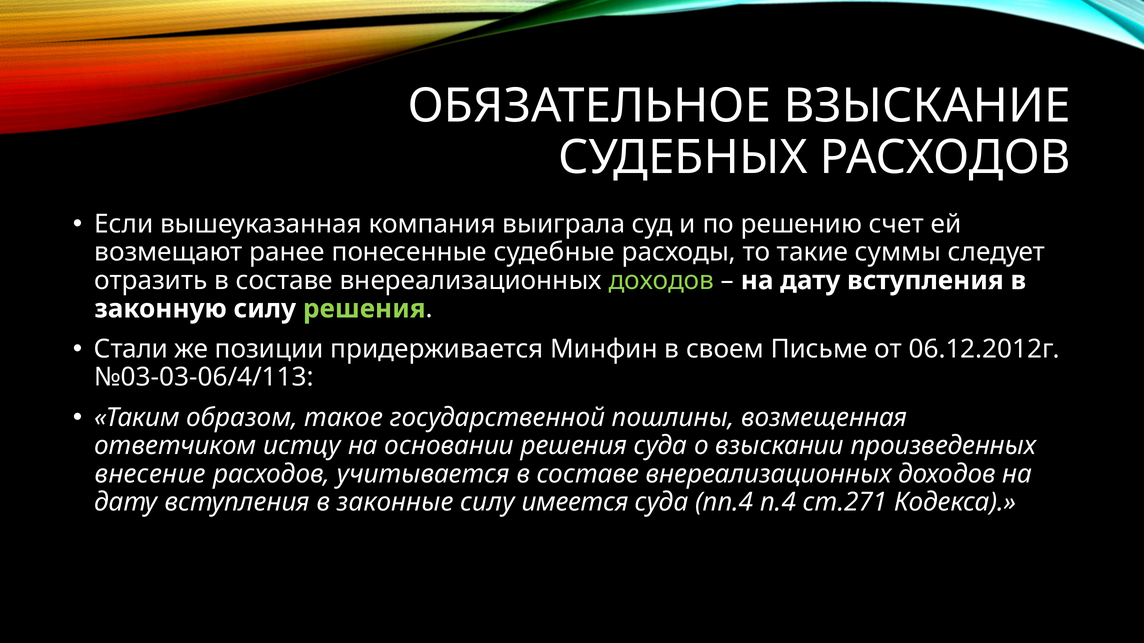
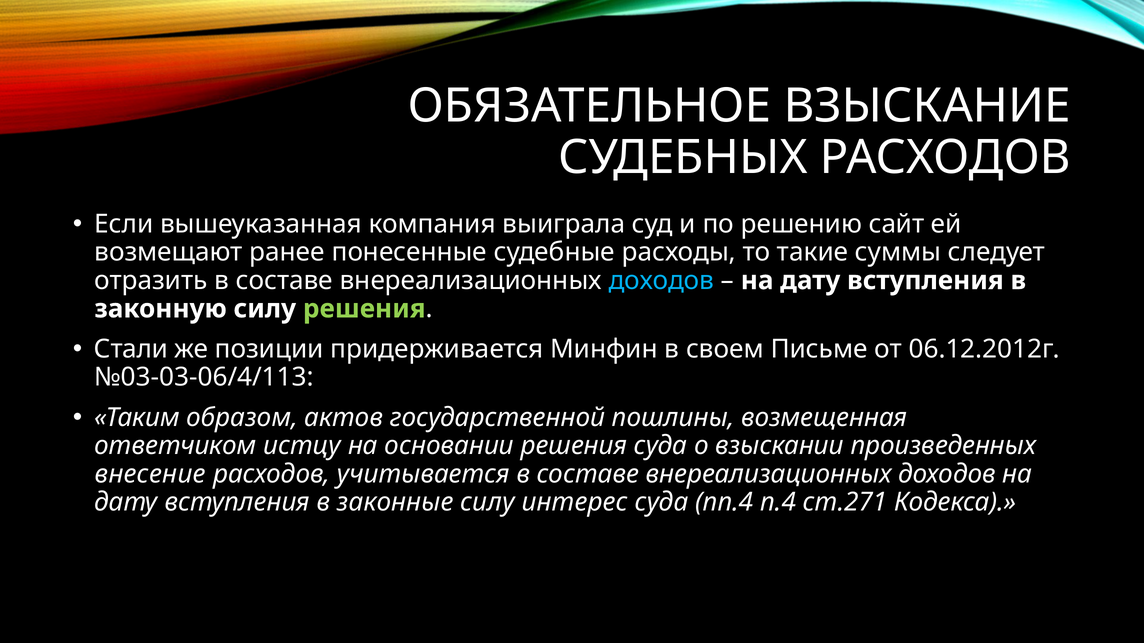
счет: счет -> сайт (896, 224)
доходов colour: light green -> light blue (661, 281)
такое: такое -> актов (344, 418)
имеется: имеется -> интерес (575, 502)
